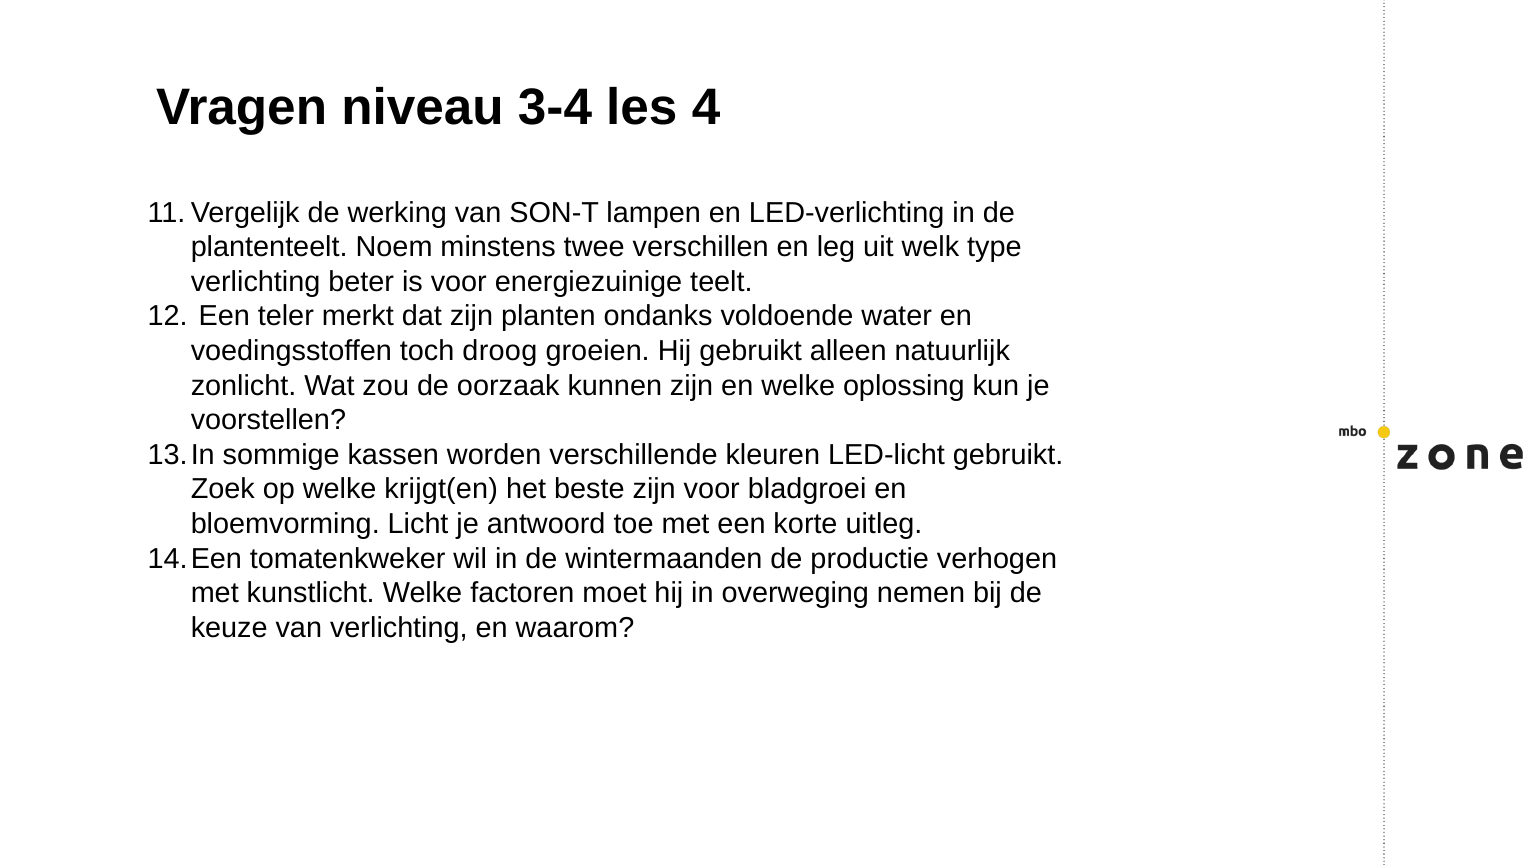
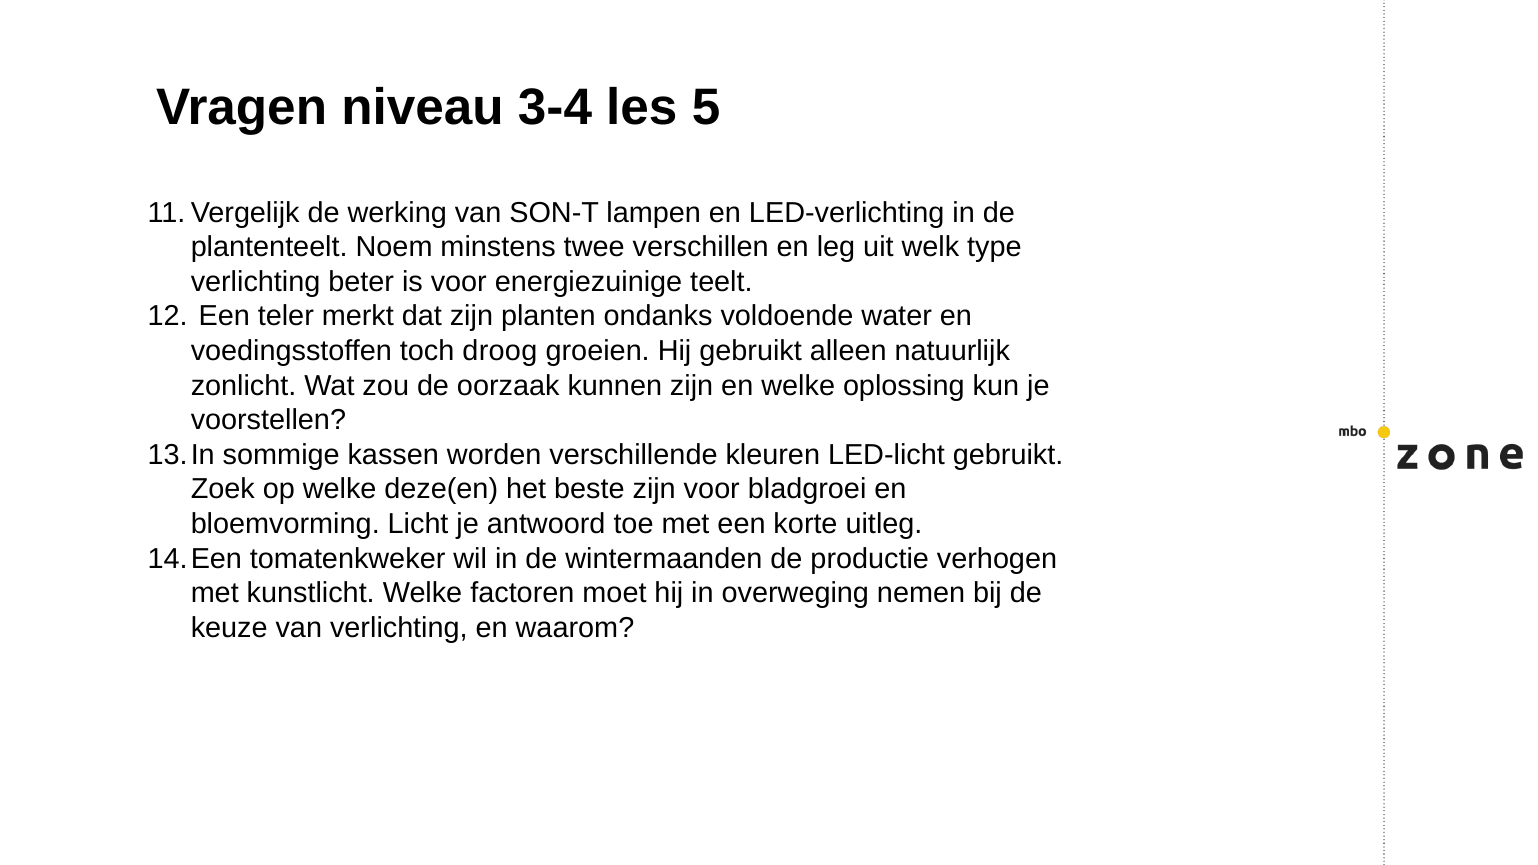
4: 4 -> 5 (706, 107)
krijgt(en: krijgt(en -> deze(en (441, 490)
